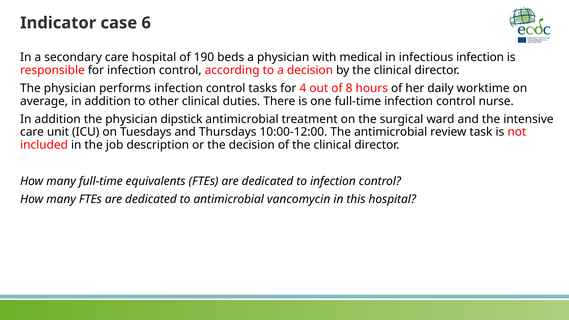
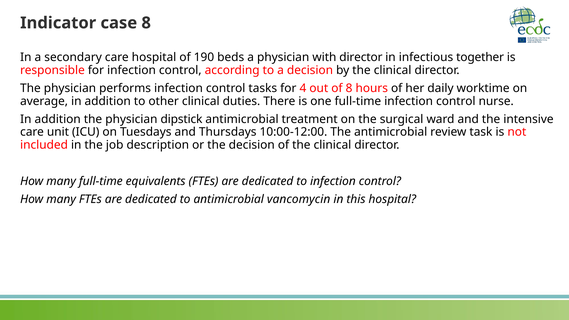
case 6: 6 -> 8 (146, 23)
with medical: medical -> director (361, 57)
infectious infection: infection -> together (480, 57)
